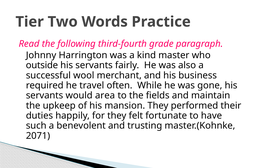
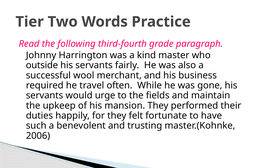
area: area -> urge (105, 96)
2071: 2071 -> 2006 (38, 136)
